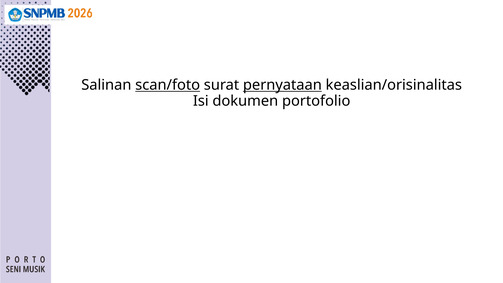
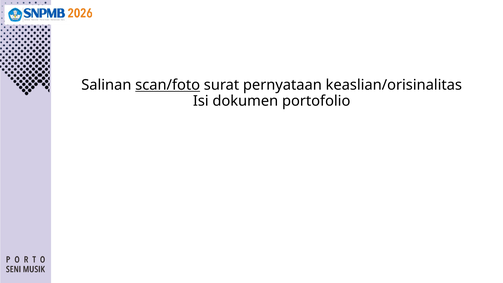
pernyataan underline: present -> none (282, 85)
